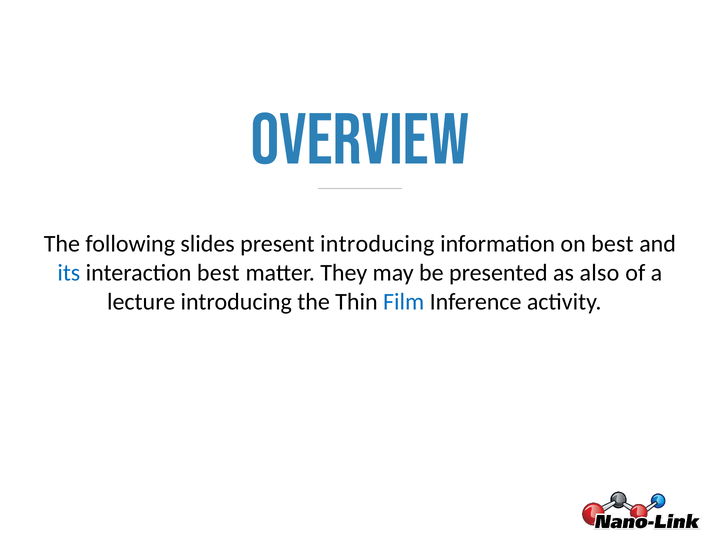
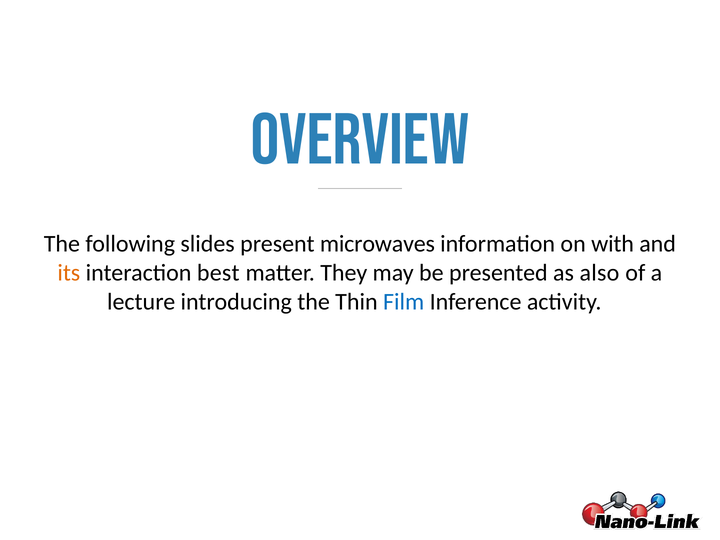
present introducing: introducing -> microwaves (377, 244)
on best: best -> with (613, 244)
its colour: blue -> orange (69, 273)
